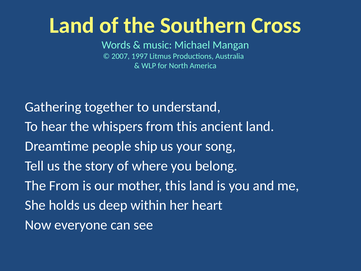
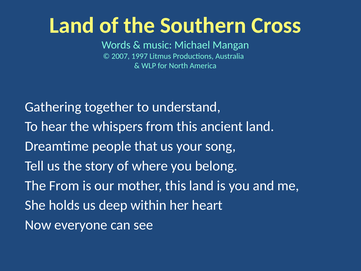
ship: ship -> that (146, 146)
